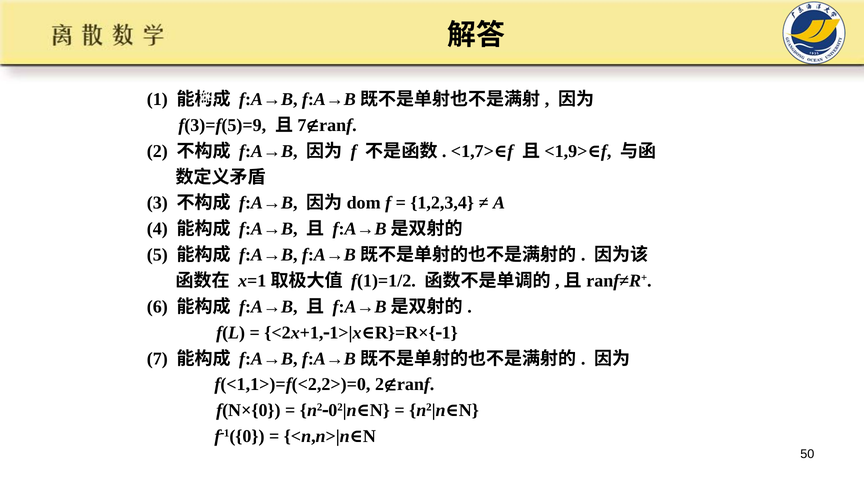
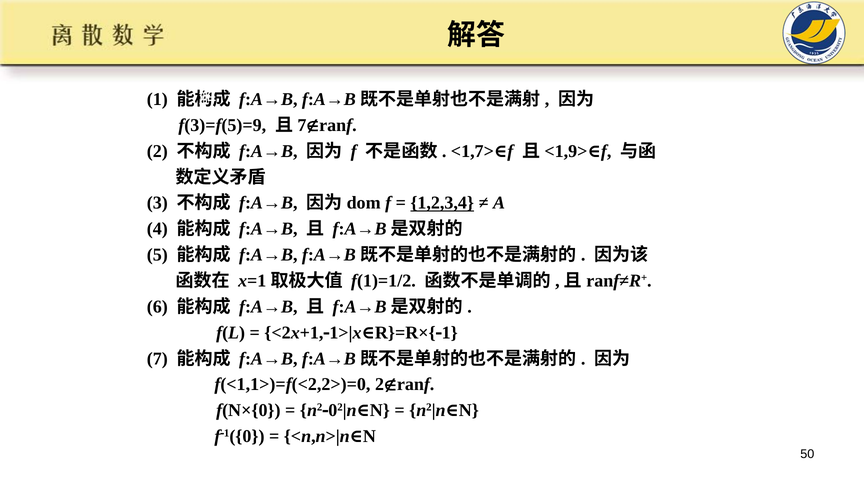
1,2,3,4 underline: none -> present (442, 203)
